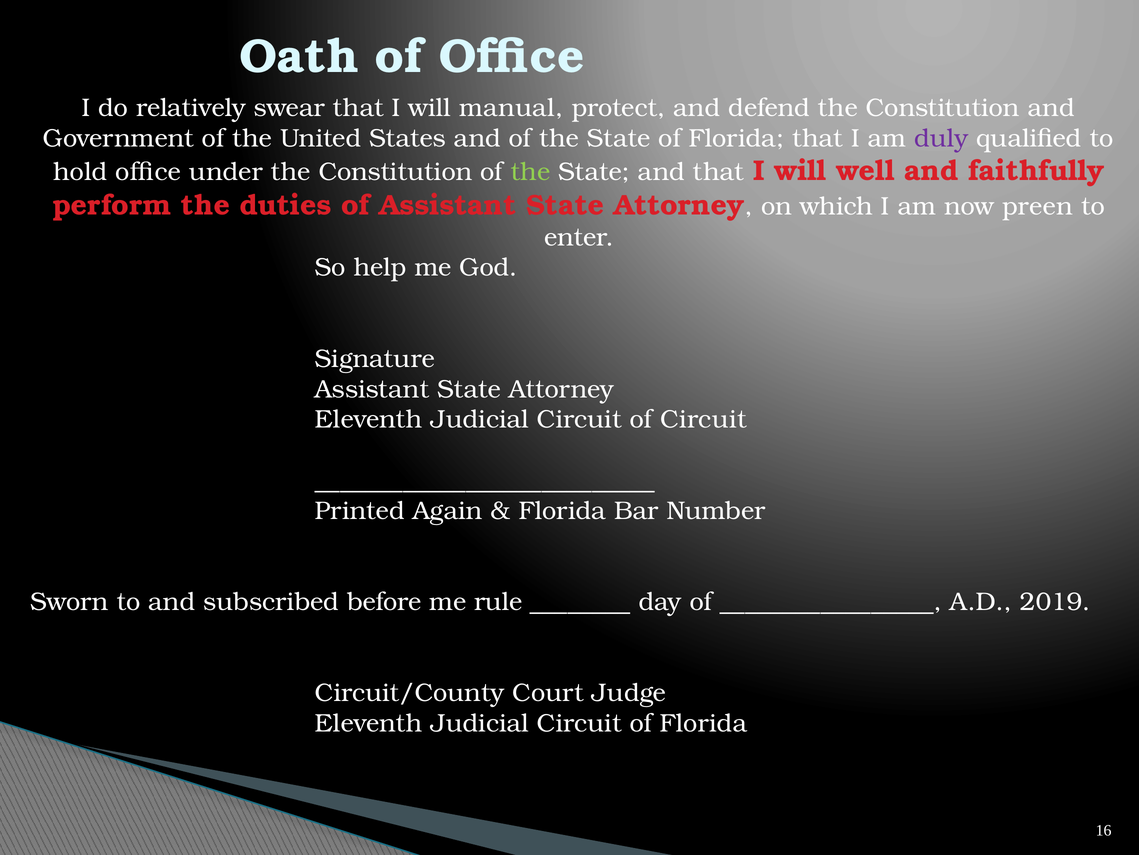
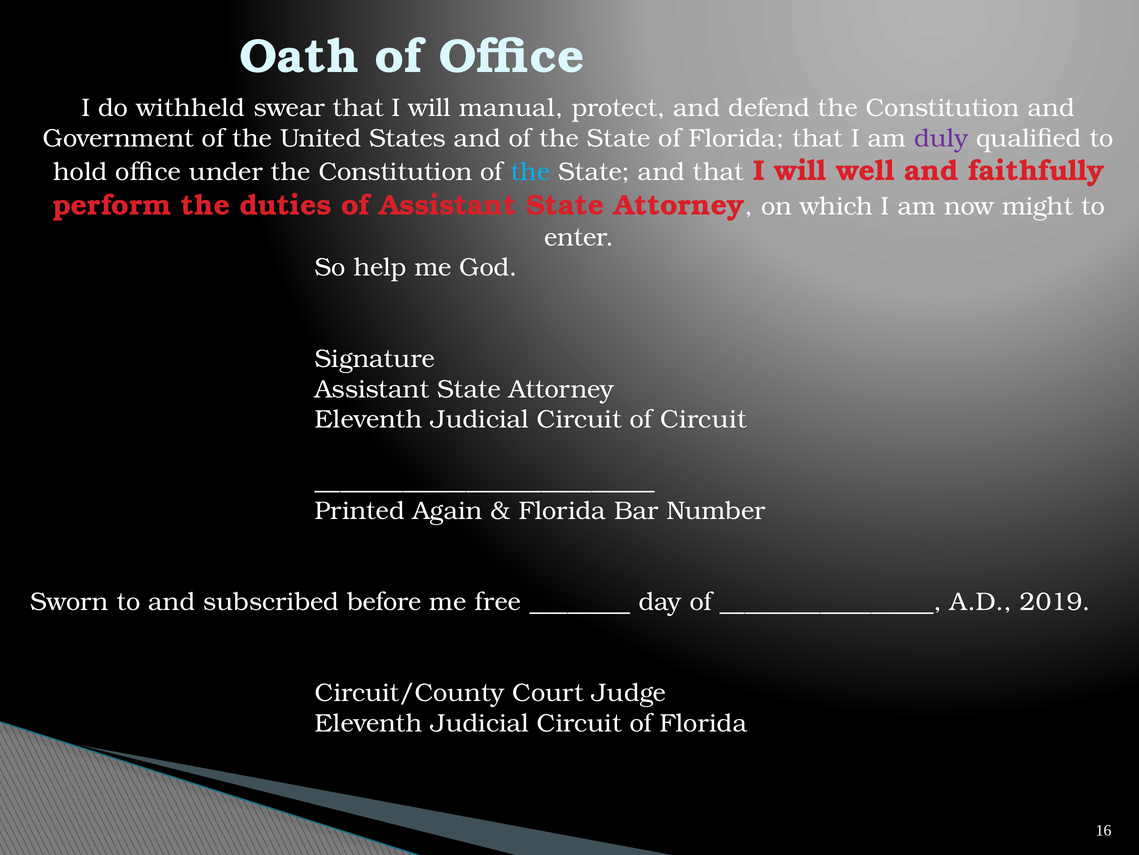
relatively: relatively -> withheld (191, 108)
the colour: light green -> light blue (530, 172)
preen: preen -> might (1038, 206)
rule: rule -> free (498, 601)
